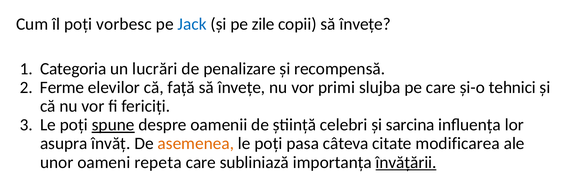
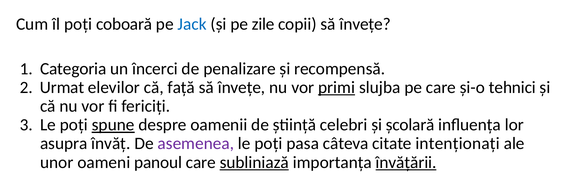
vorbesc: vorbesc -> coboară (124, 24)
lucrări: lucrări -> încerci (155, 69)
Ferme: Ferme -> Urmat (62, 87)
primi underline: none -> present (337, 87)
sarcina: sarcina -> școlară (410, 125)
asemenea colour: orange -> purple (196, 144)
modificarea: modificarea -> intenționați (458, 144)
repeta: repeta -> panoul (158, 162)
subliniază underline: none -> present (254, 162)
